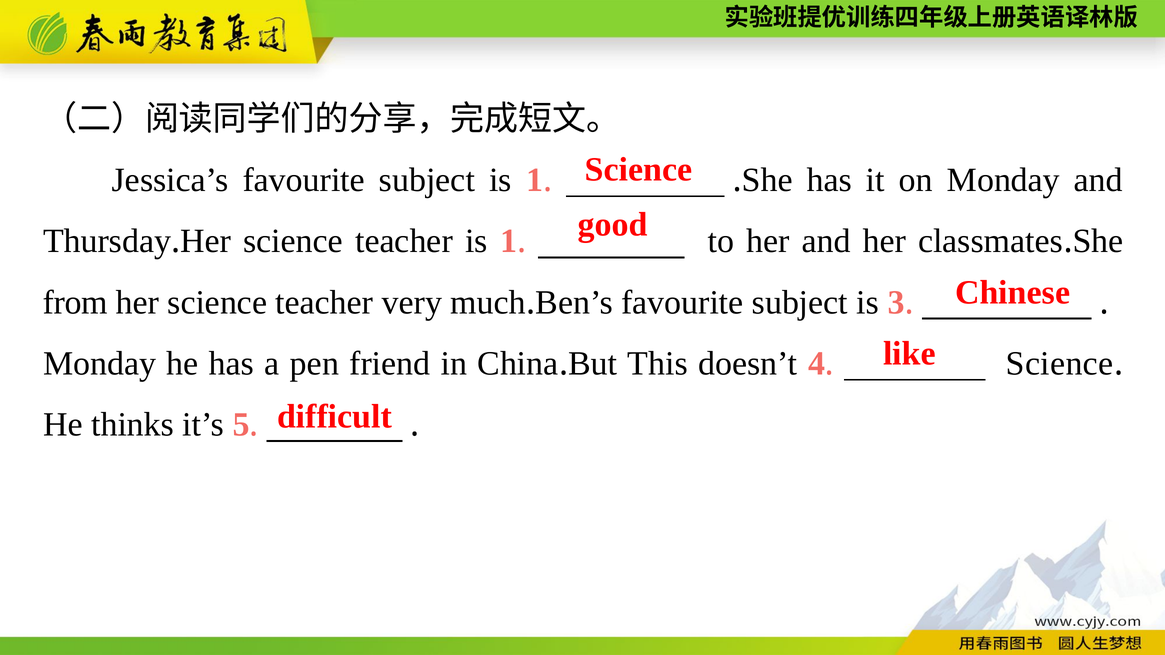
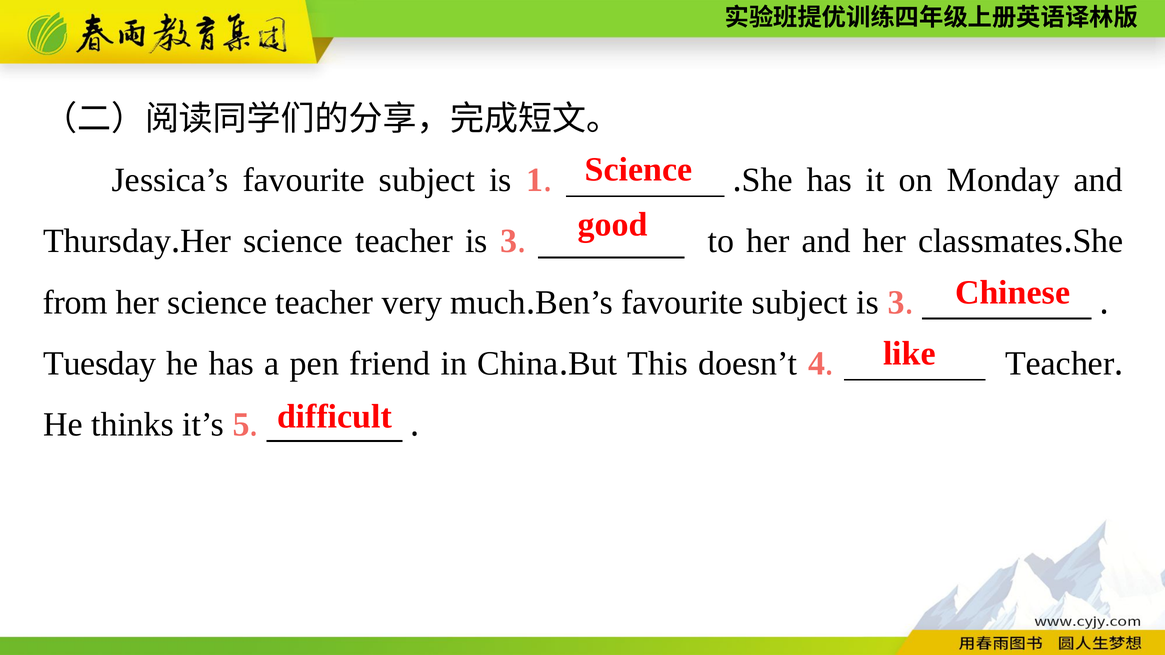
teacher is 1: 1 -> 3 (509, 241)
Monday: Monday -> Tuesday (100, 364)
Science: Science -> Teacher (1060, 364)
